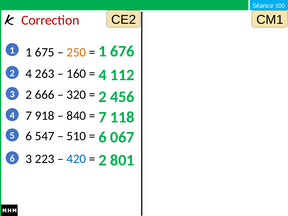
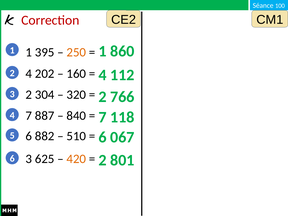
676: 676 -> 860 (122, 51)
675: 675 -> 395 (45, 52)
263: 263 -> 202 (45, 74)
666: 666 -> 304 (45, 95)
456: 456 -> 766 (122, 97)
918: 918 -> 887 (45, 116)
547: 547 -> 882 (45, 136)
223: 223 -> 625 (45, 159)
420 colour: blue -> orange (76, 159)
